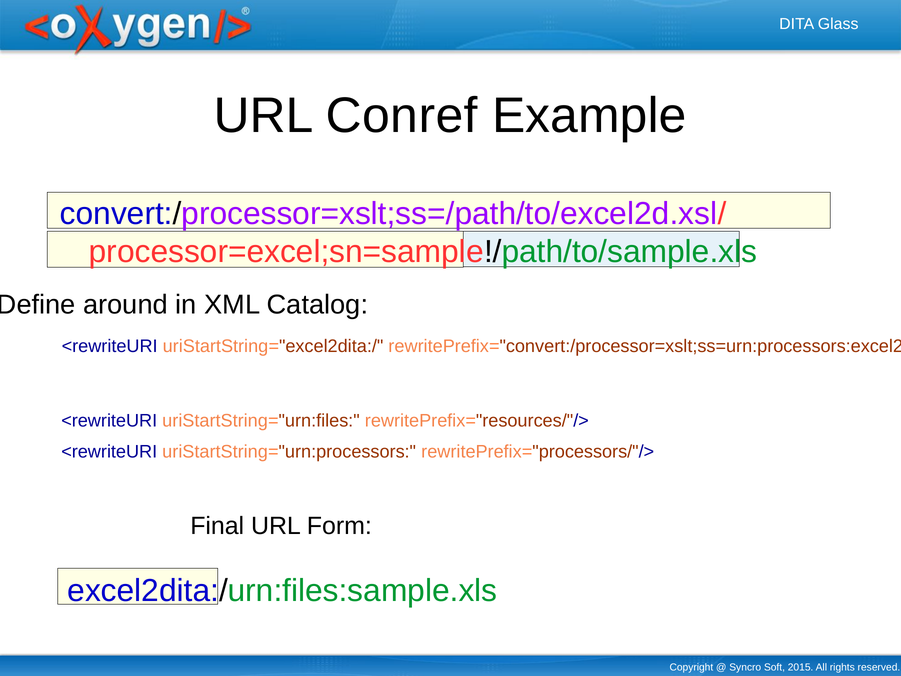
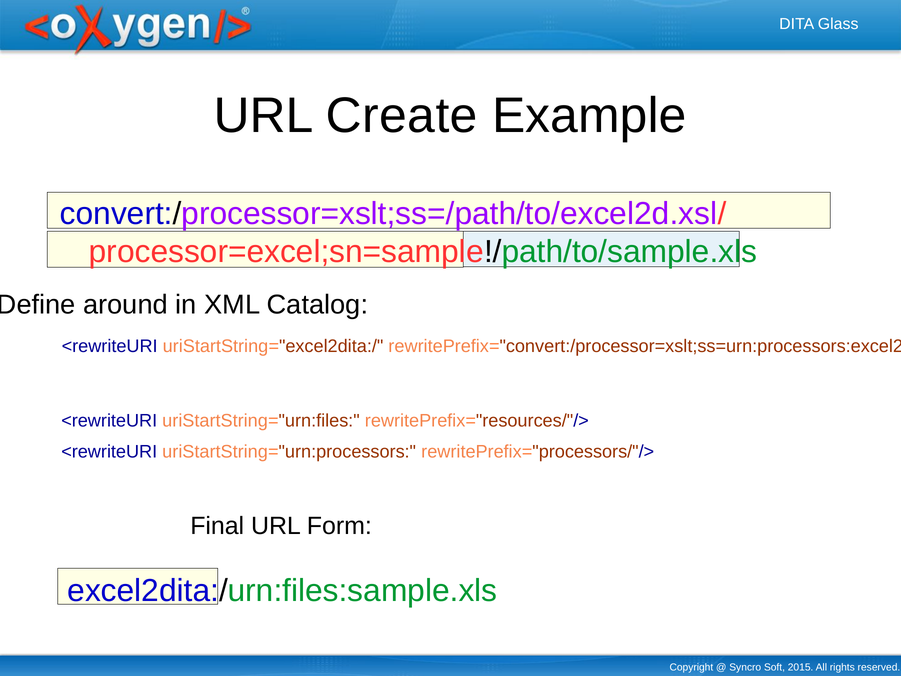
Conref: Conref -> Create (402, 116)
